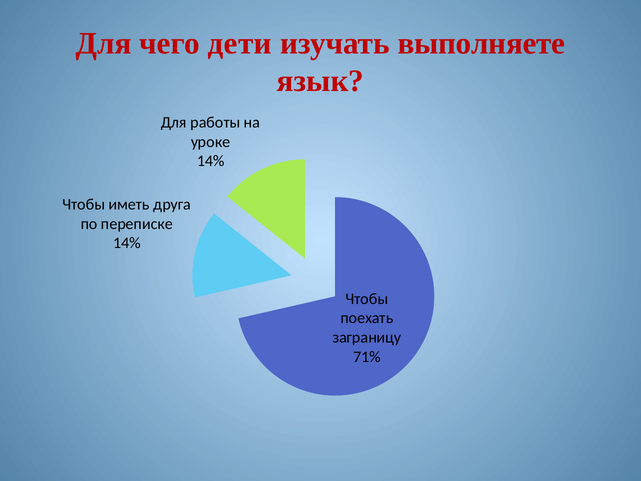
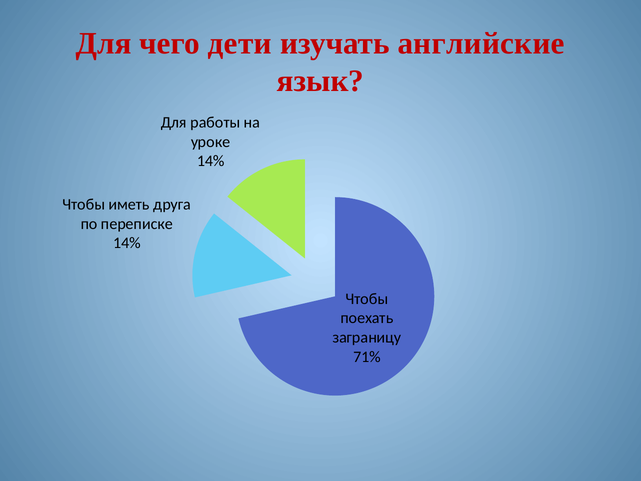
выполняете: выполняете -> английские (481, 43)
